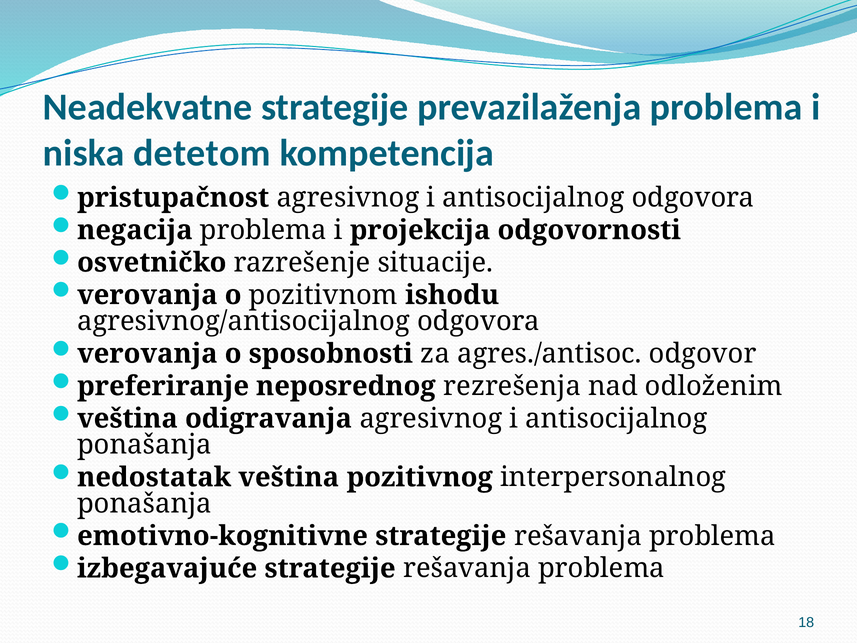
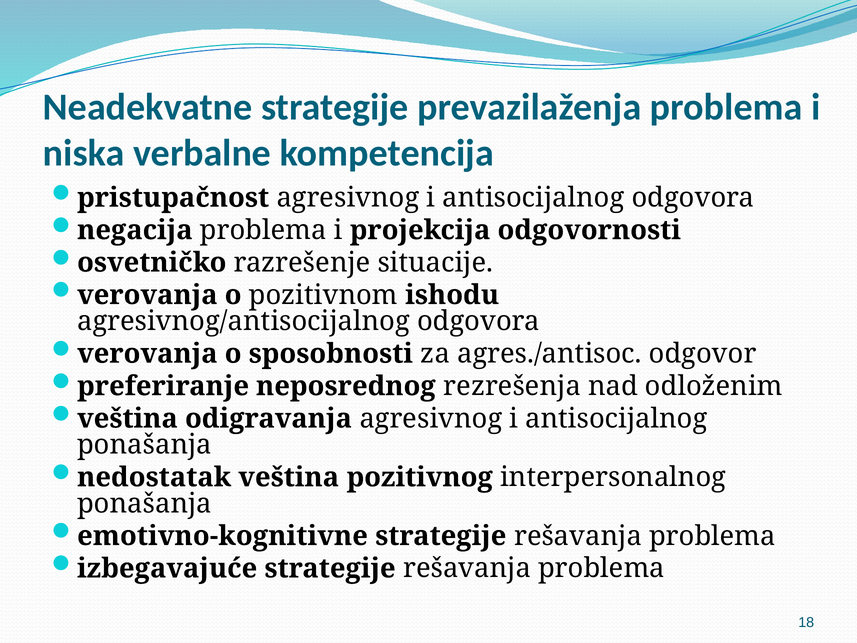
detetom: detetom -> verbalne (202, 153)
